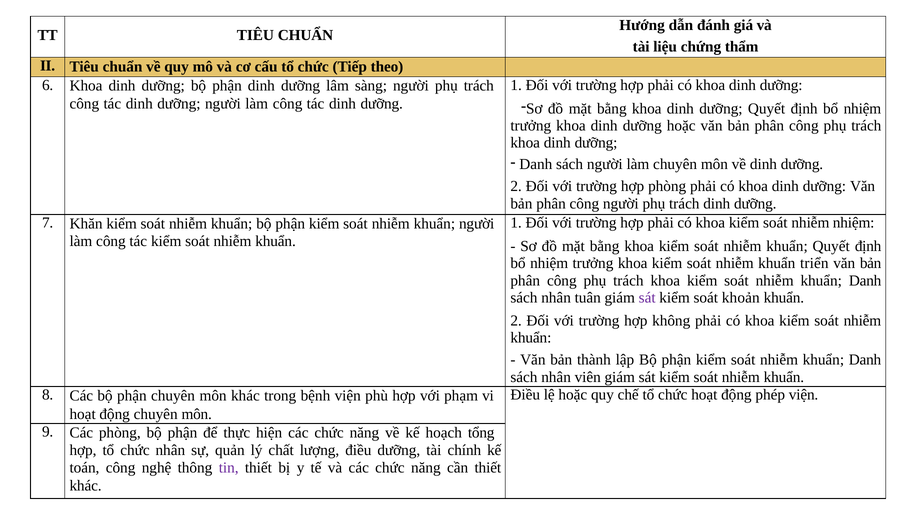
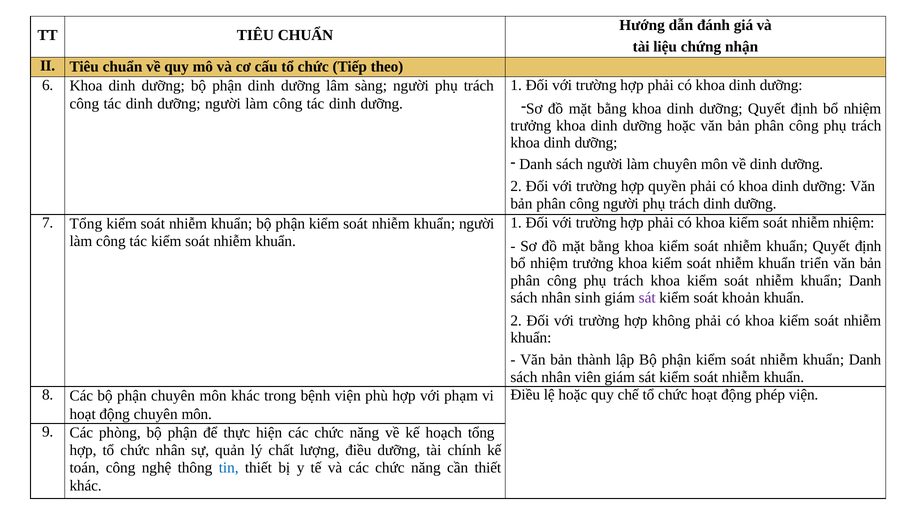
thẩm: thẩm -> nhận (742, 47)
hợp phòng: phòng -> quyền (667, 186)
7 Khăn: Khăn -> Tổng (86, 223)
tuân: tuân -> sinh (588, 298)
tin colour: purple -> blue (229, 468)
